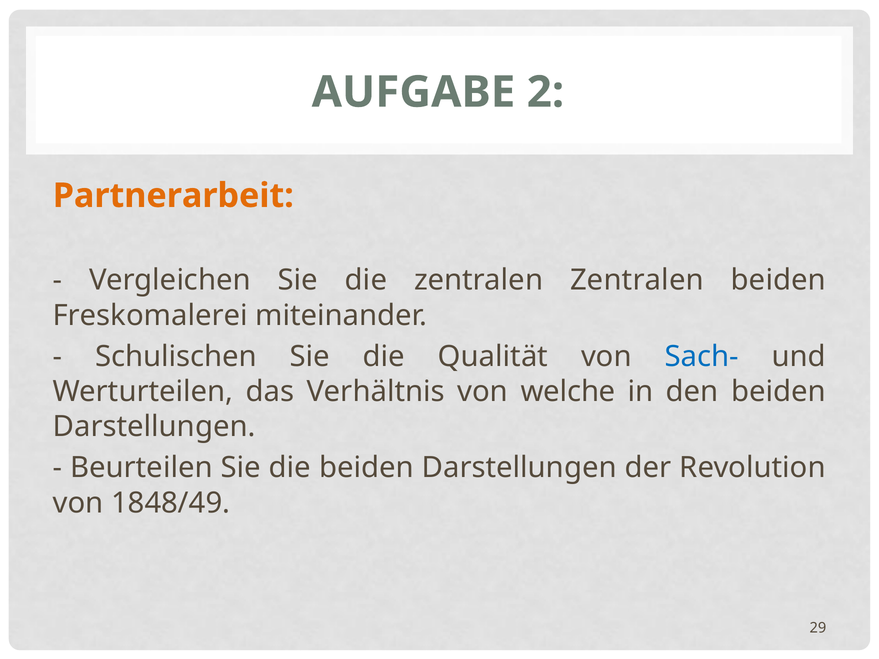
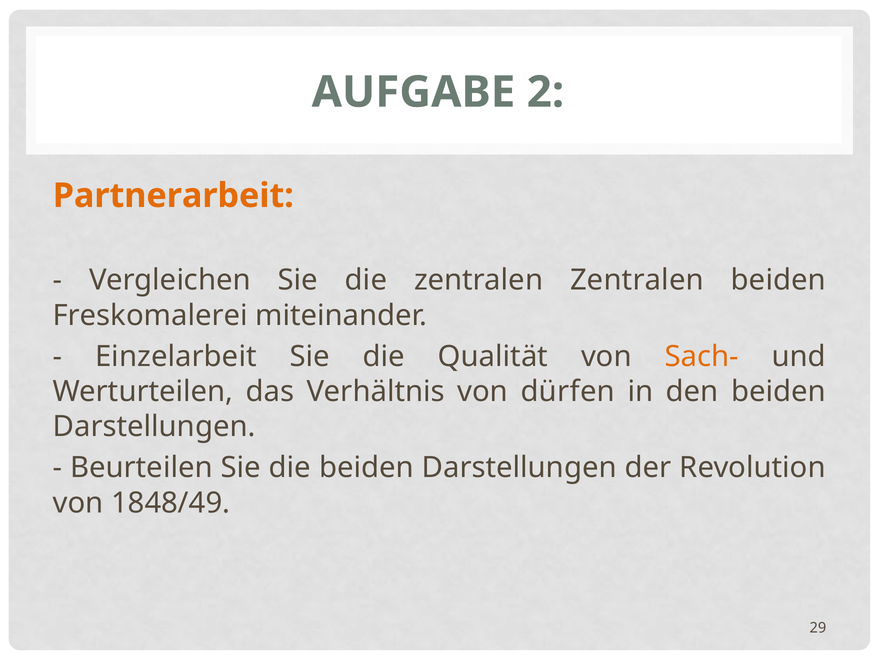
Schulischen: Schulischen -> Einzelarbeit (176, 357)
Sach- colour: blue -> orange (702, 357)
welche: welche -> dürfen (568, 392)
